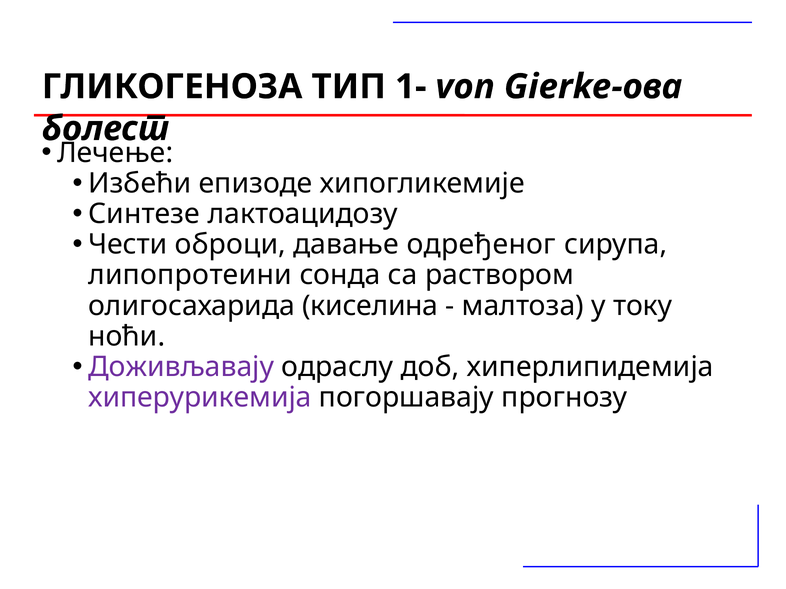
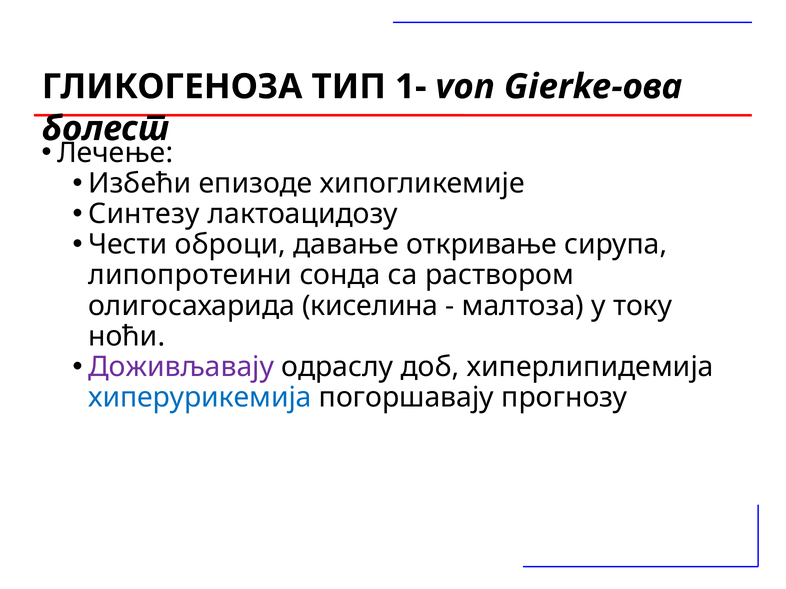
Синтезе: Синтезе -> Синтезу (144, 214)
одређеног: одређеног -> откривање (482, 245)
хиперурикемија colour: purple -> blue (200, 398)
